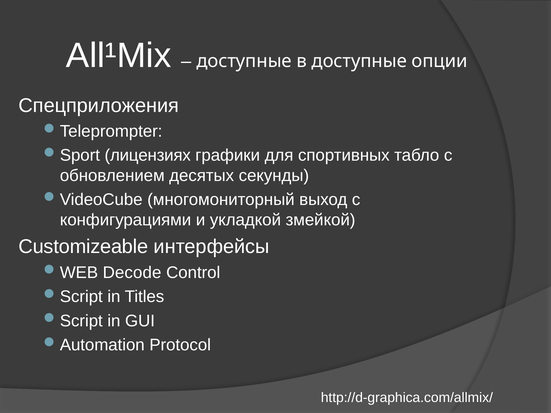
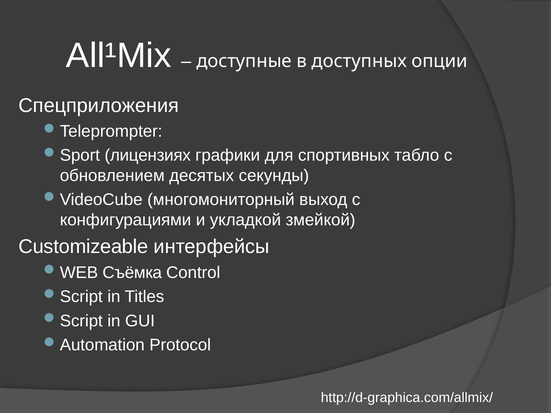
в доступные: доступные -> доступных (359, 61)
Decode: Decode -> Съёмка (132, 273)
